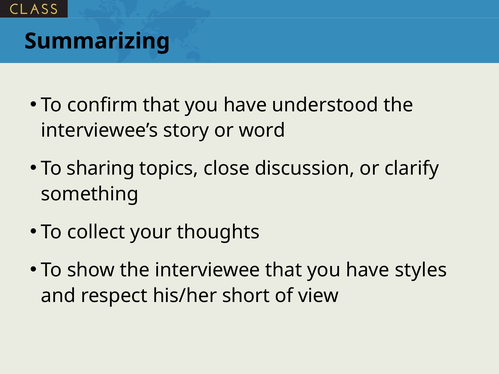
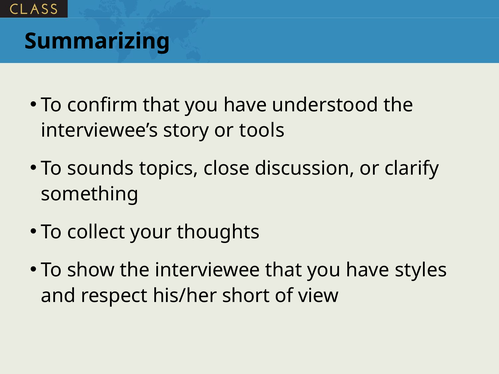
word: word -> tools (262, 131)
sharing: sharing -> sounds (100, 169)
